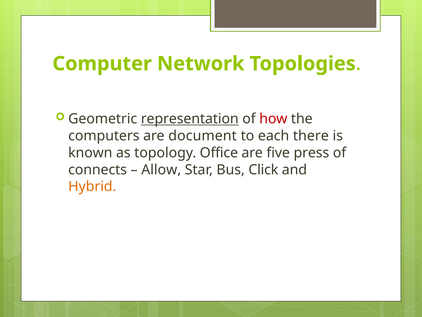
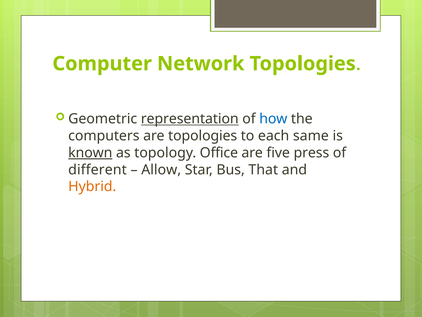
how colour: red -> blue (273, 119)
are document: document -> topologies (203, 136)
there: there -> same (311, 136)
known underline: none -> present (90, 153)
connects: connects -> different (97, 169)
Click: Click -> That (263, 169)
